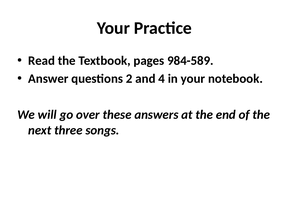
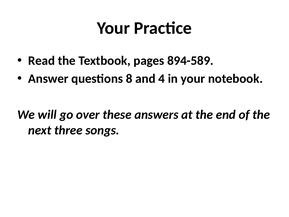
984-589: 984-589 -> 894-589 (190, 61)
2: 2 -> 8 (129, 79)
